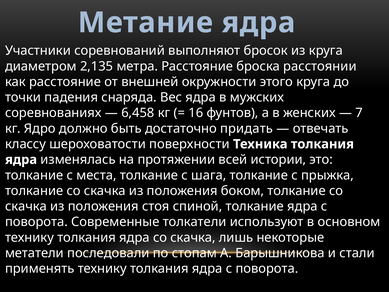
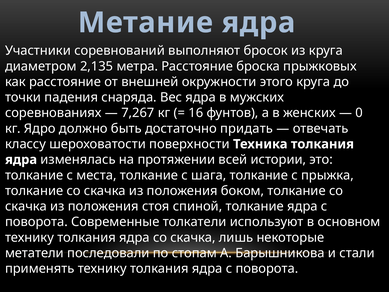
расстоянии: расстоянии -> прыжковых (320, 66)
6,458: 6,458 -> 7,267 (138, 113)
7: 7 -> 0 (359, 113)
